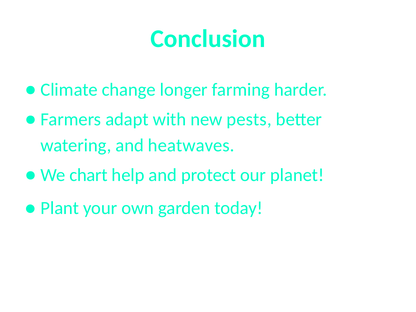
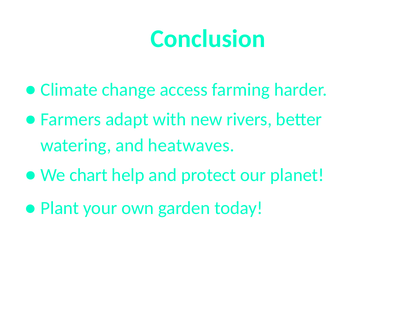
longer: longer -> access (184, 90)
pests: pests -> rivers (249, 119)
